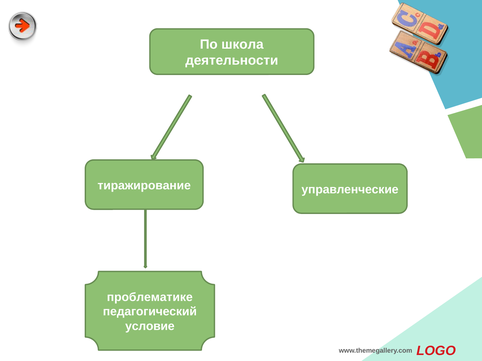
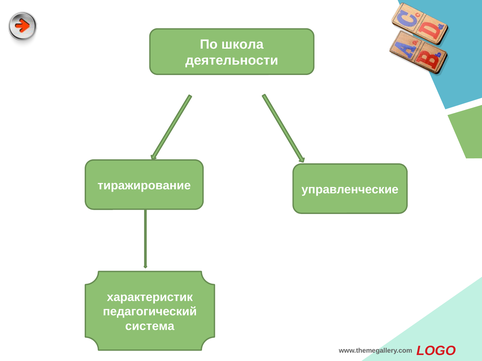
проблематике: проблематике -> характеристик (150, 298)
условие: условие -> система (150, 327)
